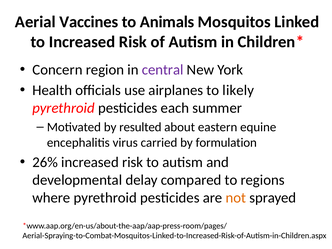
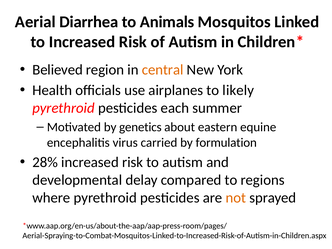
Vaccines: Vaccines -> Diarrhea (89, 22)
Concern: Concern -> Believed (58, 70)
central colour: purple -> orange (163, 70)
resulted: resulted -> genetics (140, 127)
26%: 26% -> 28% (45, 162)
